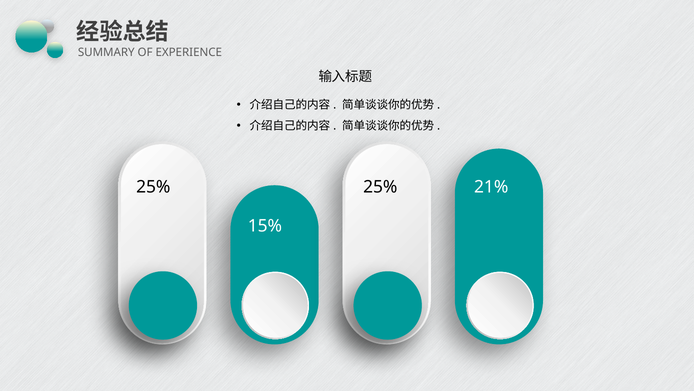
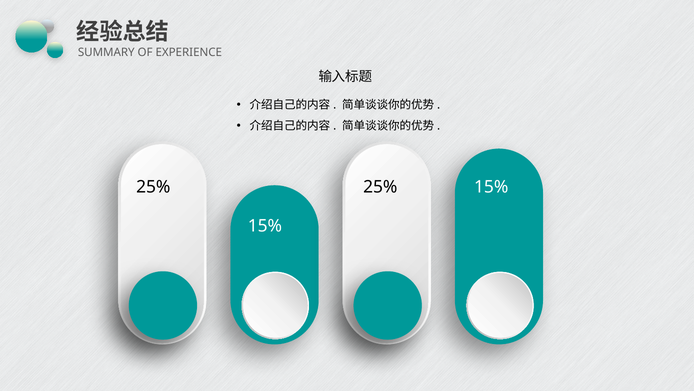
21%: 21% -> 15% (491, 187)
